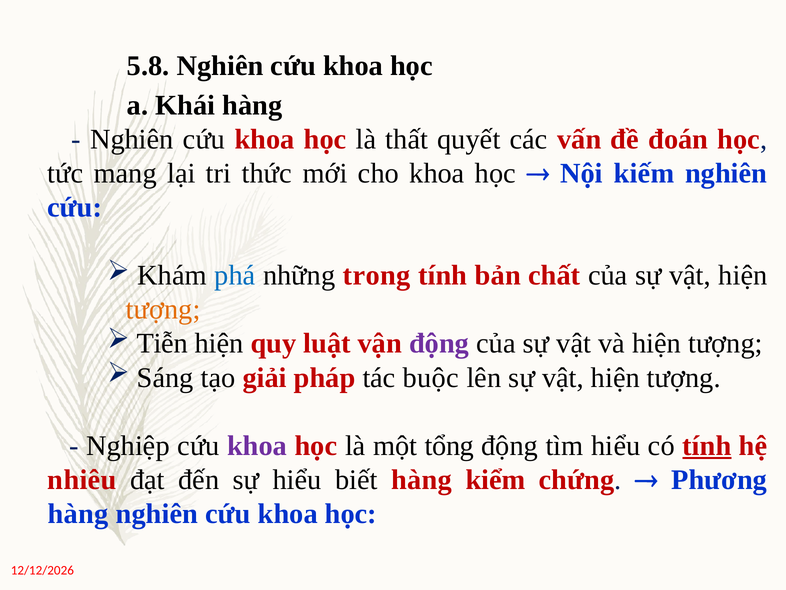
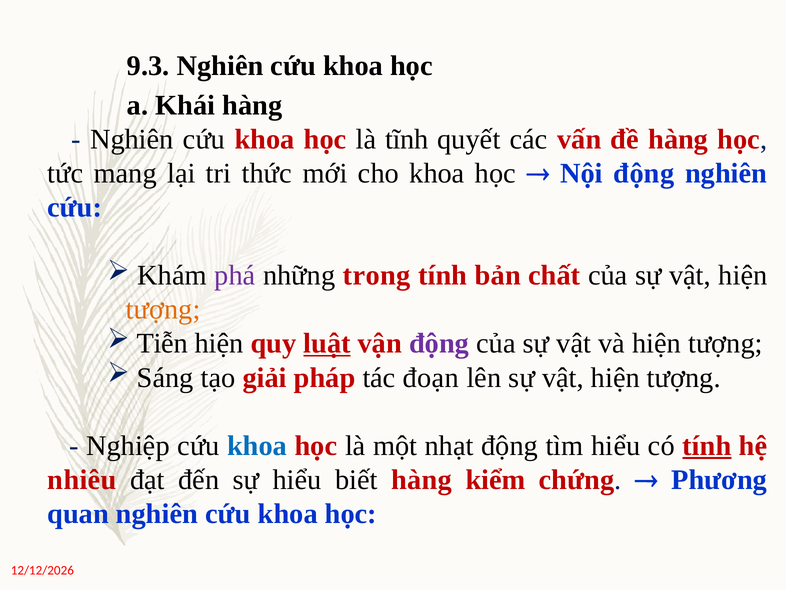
5.8: 5.8 -> 9.3 (148, 66)
thất: thất -> tĩnh (407, 139)
đề đoán: đoán -> hàng (678, 139)
Nội kiếm: kiếm -> động (644, 173)
phá colour: blue -> purple (235, 275)
luật underline: none -> present (327, 343)
buộc: buộc -> đoạn (431, 377)
khoa colour: purple -> blue (257, 445)
tổng: tổng -> nhạt (449, 445)
hàng: hàng -> quan (78, 514)
